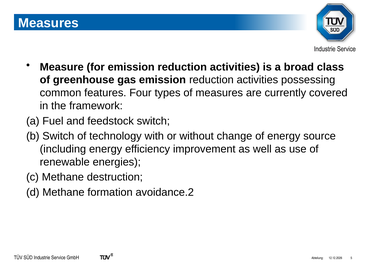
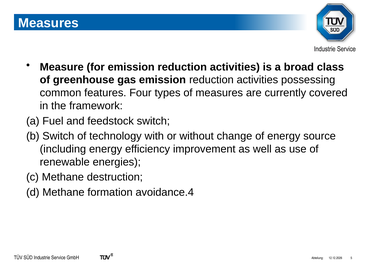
avoidance.2: avoidance.2 -> avoidance.4 (165, 192)
